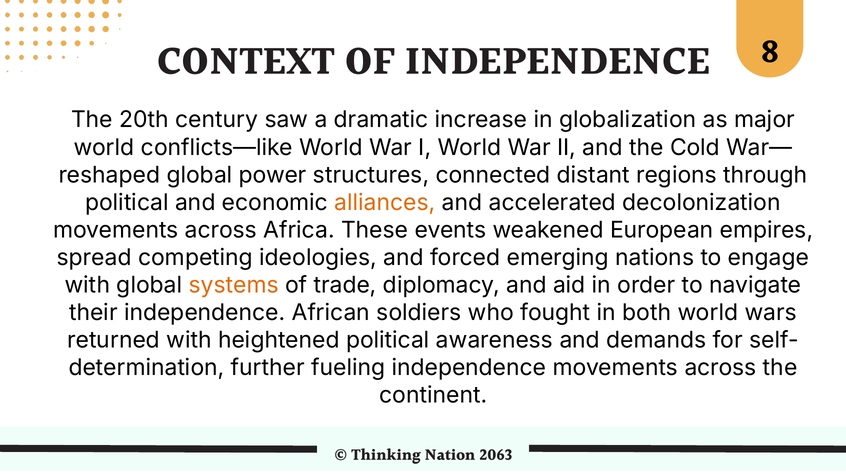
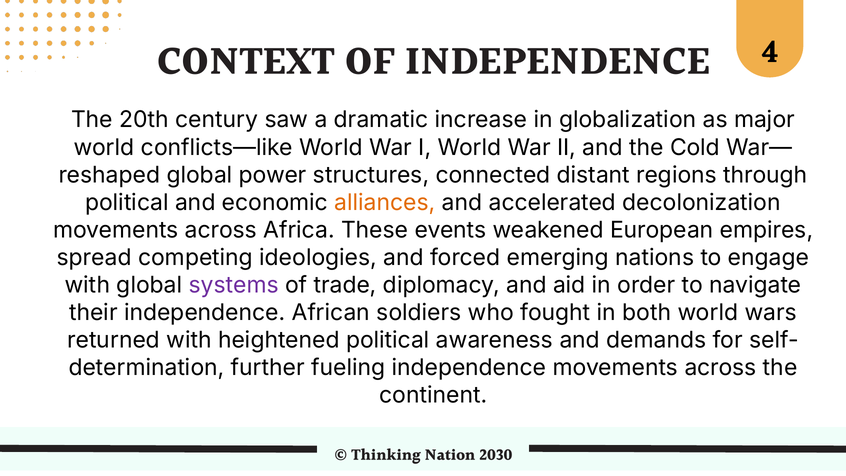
8: 8 -> 4 (770, 53)
systems colour: orange -> purple (234, 285)
2063: 2063 -> 2030 (496, 456)
